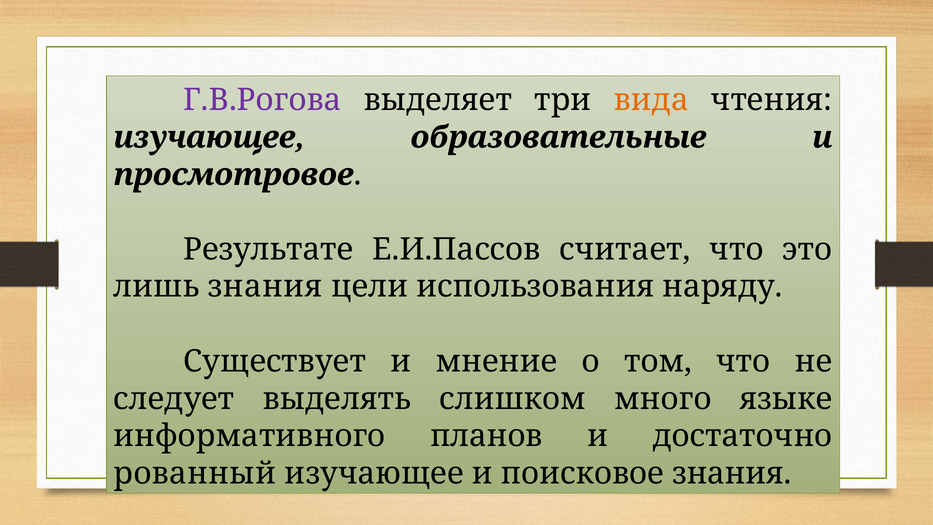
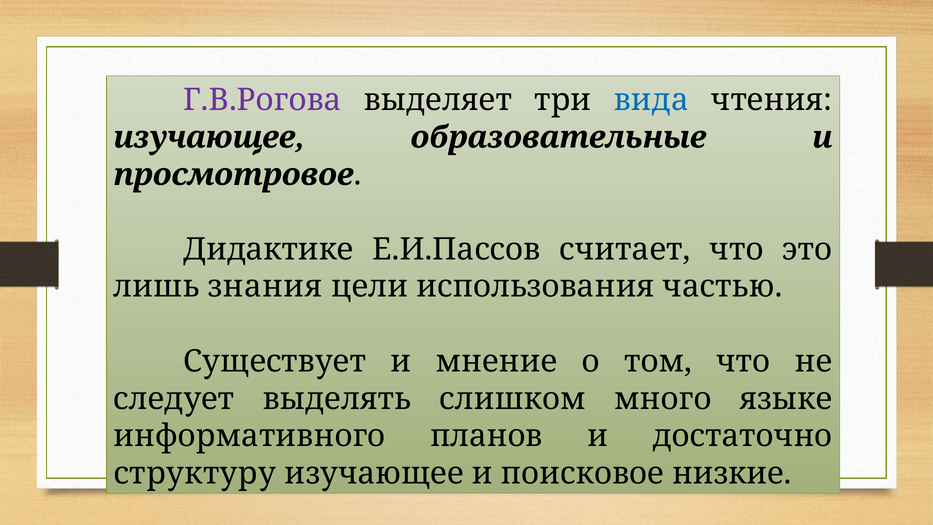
вида colour: orange -> blue (651, 100)
Результате: Результате -> Дидактике (268, 249)
наряду: наряду -> частью (722, 287)
рованный: рованный -> структуру (195, 473)
поисковое знания: знания -> низкие (732, 473)
